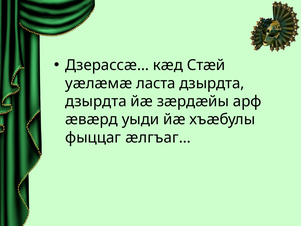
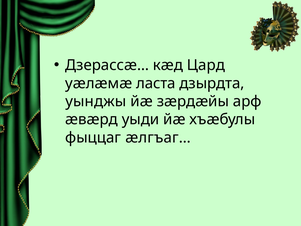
Стæй: Стæй -> Цард (206, 65)
дзырдта: дзырдта -> уынджы (96, 101)
